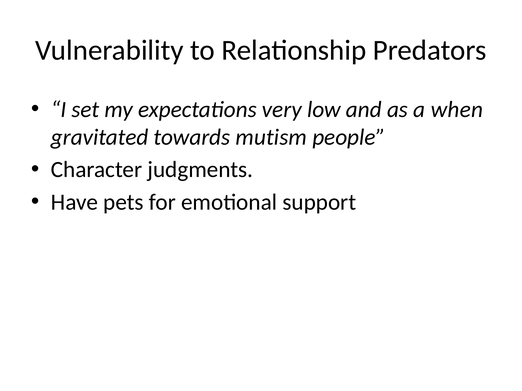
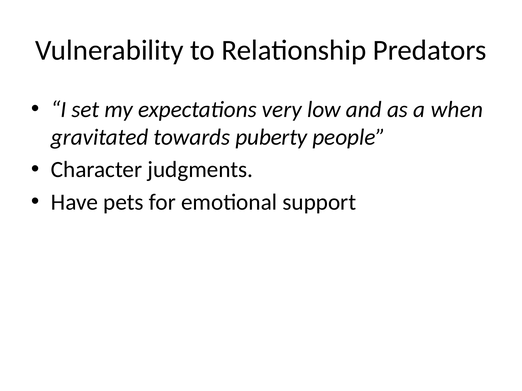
mutism: mutism -> puberty (271, 137)
